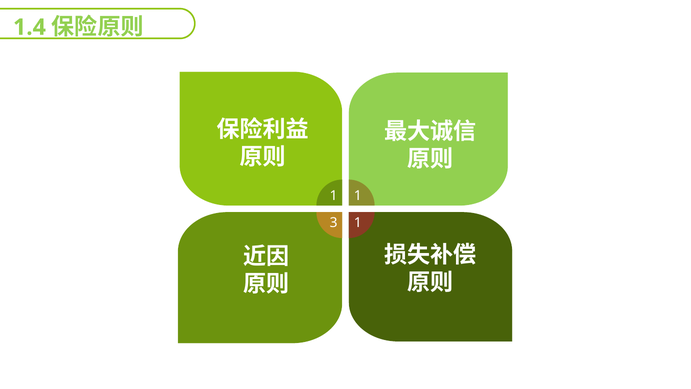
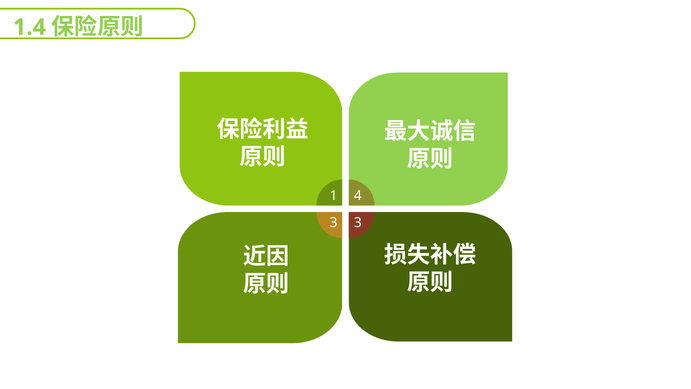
1 1: 1 -> 4 (358, 196)
3 1: 1 -> 3 (358, 222)
